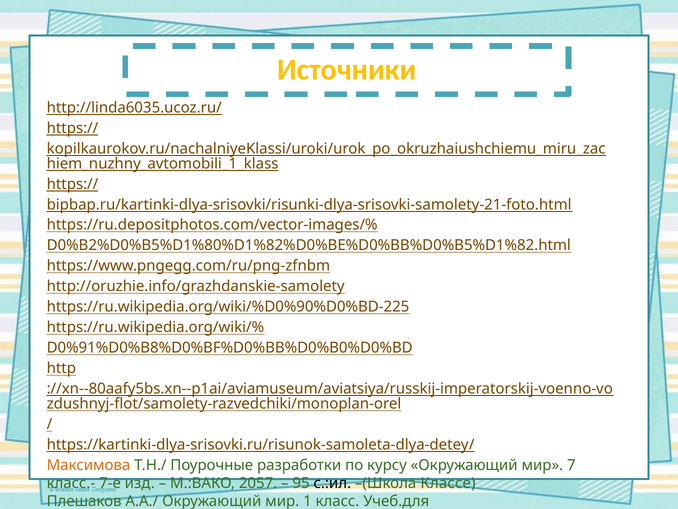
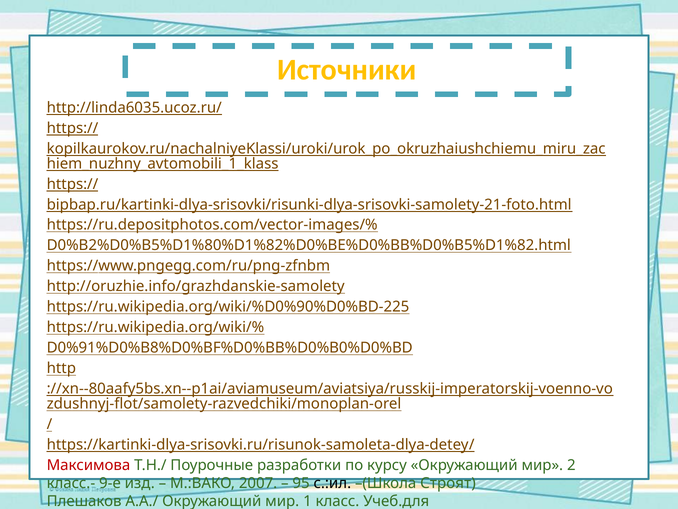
Максимова colour: orange -> red (88, 465)
7: 7 -> 2 (571, 465)
7-е: 7-е -> 9-е (110, 483)
2057: 2057 -> 2007 (258, 483)
Классе: Классе -> Строят (448, 483)
